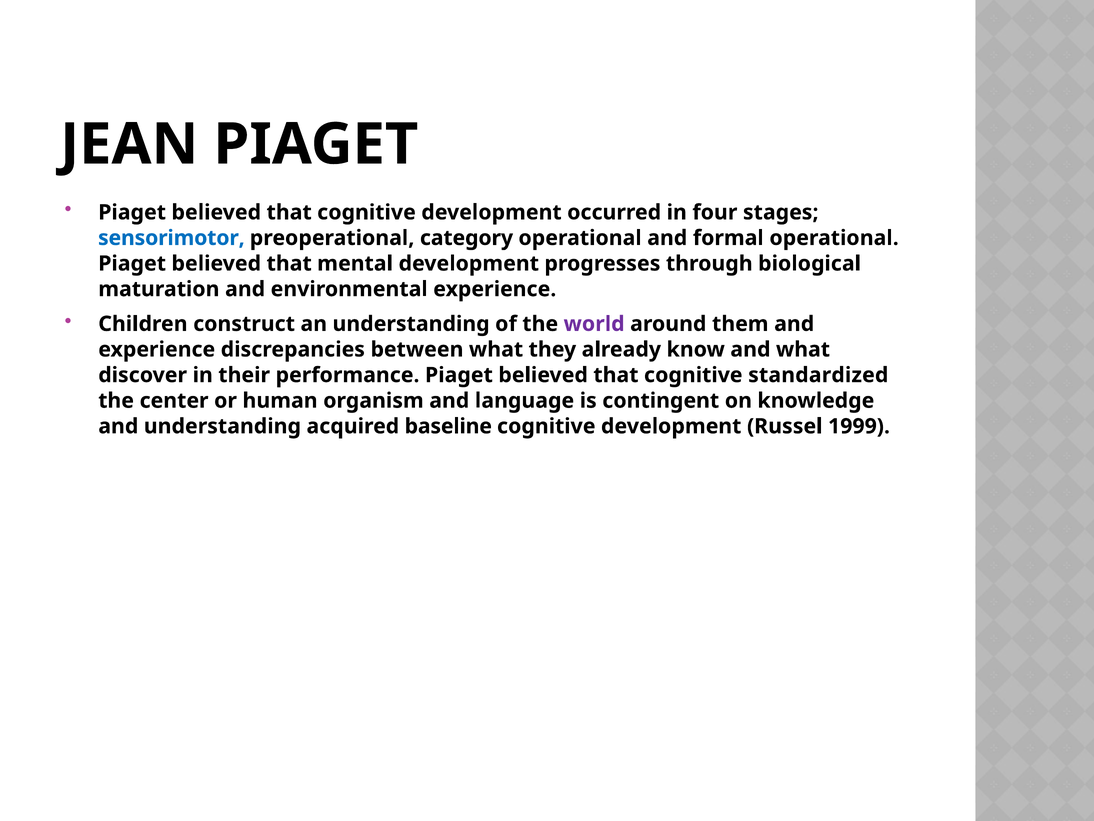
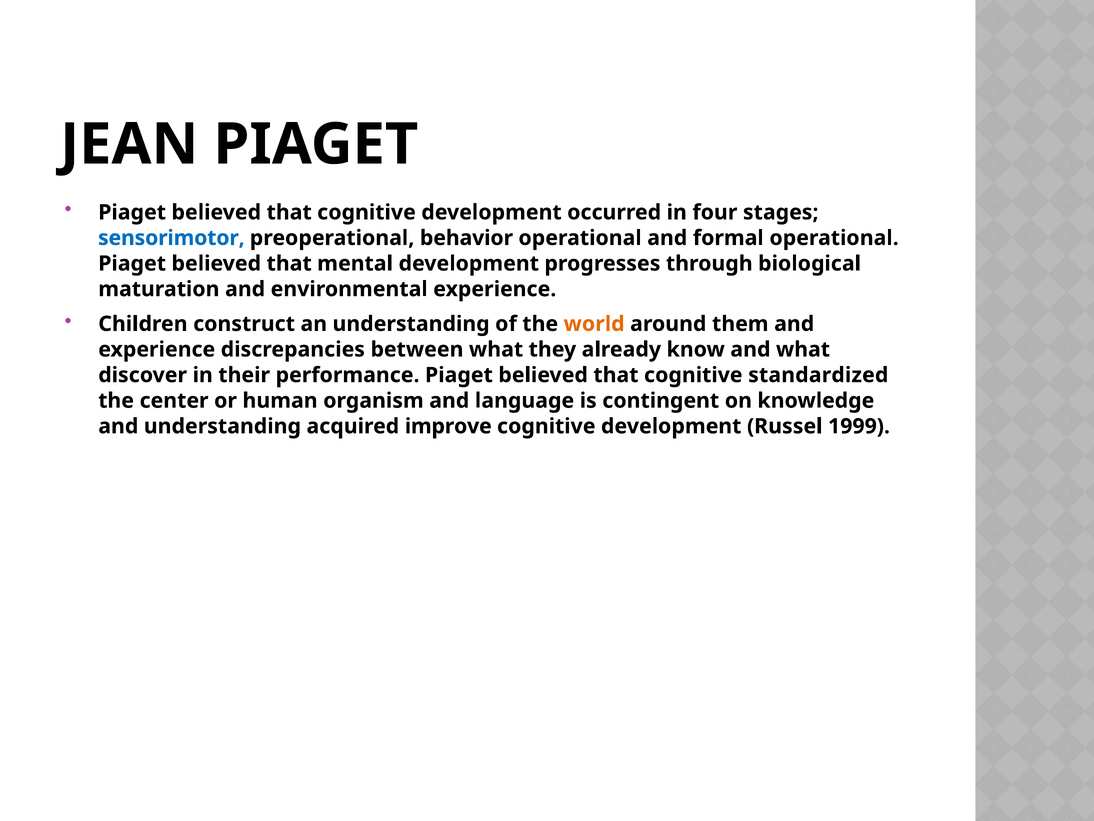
category: category -> behavior (467, 238)
world colour: purple -> orange (594, 324)
baseline: baseline -> improve (448, 426)
